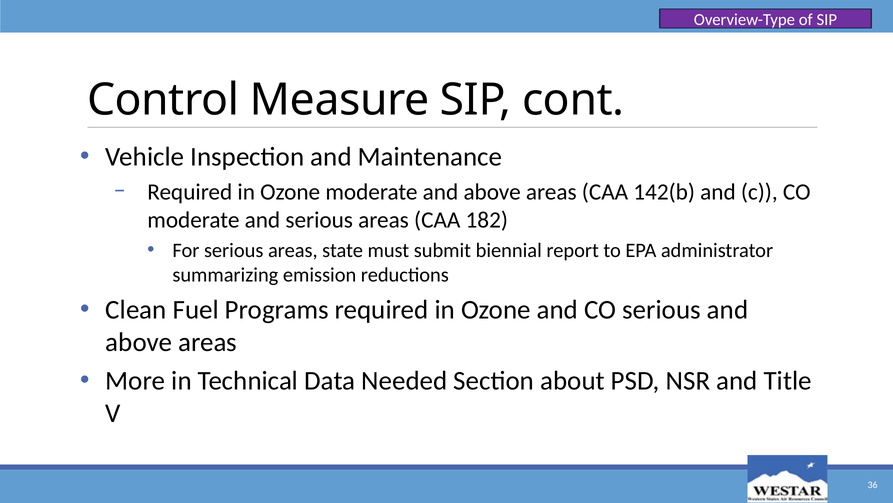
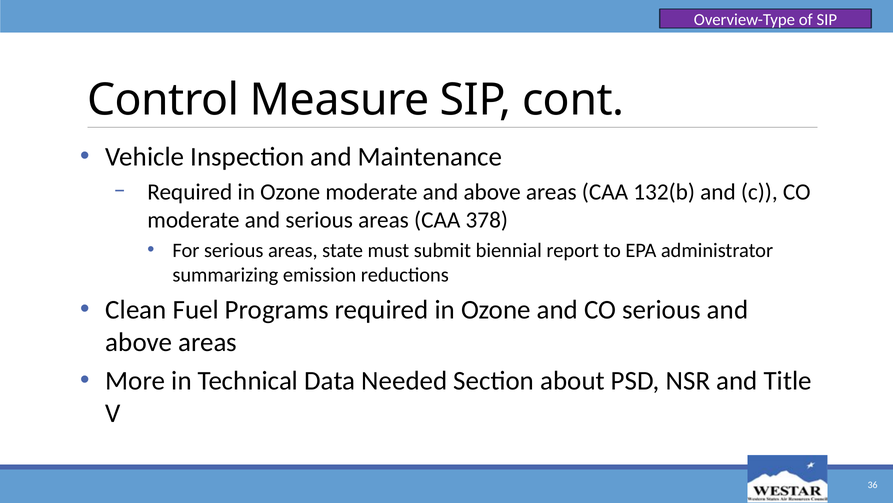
142(b: 142(b -> 132(b (664, 192)
182: 182 -> 378 (487, 220)
